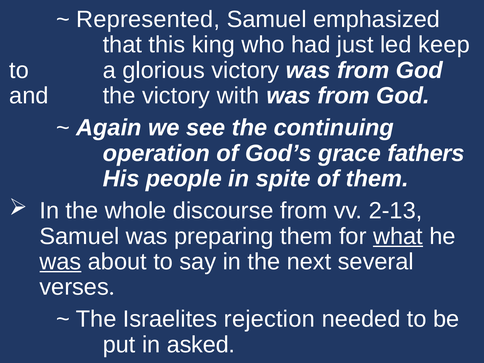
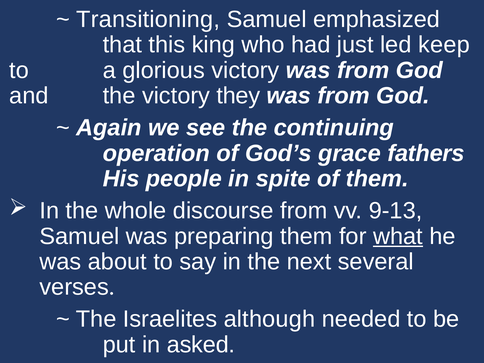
Represented: Represented -> Transitioning (148, 19)
with: with -> they (238, 96)
2-13: 2-13 -> 9-13 (395, 211)
was underline: present -> none (60, 262)
rejection: rejection -> although (269, 319)
